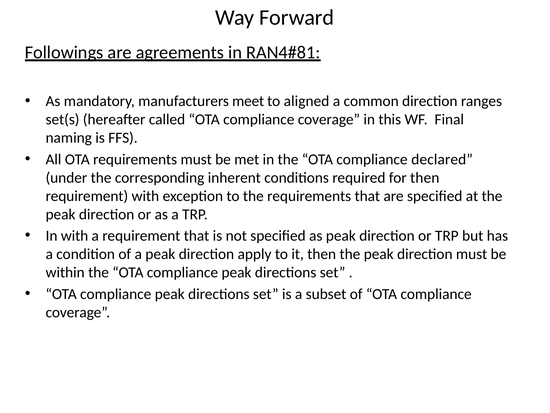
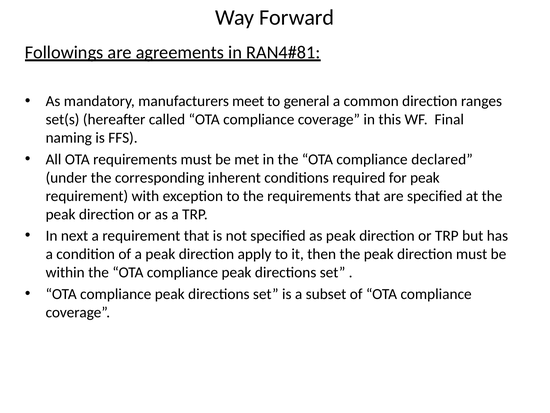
aligned: aligned -> general (307, 101)
for then: then -> peak (425, 177)
In with: with -> next (75, 236)
